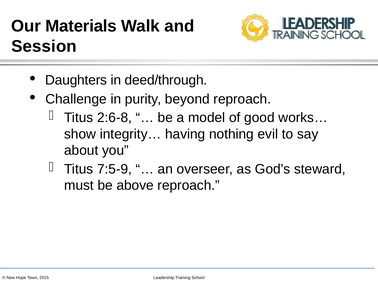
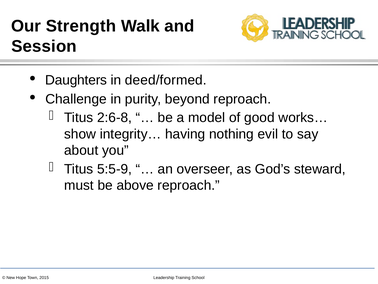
Materials: Materials -> Strength (81, 26)
deed/through: deed/through -> deed/formed (166, 80)
7:5-9: 7:5-9 -> 5:5-9 (114, 169)
